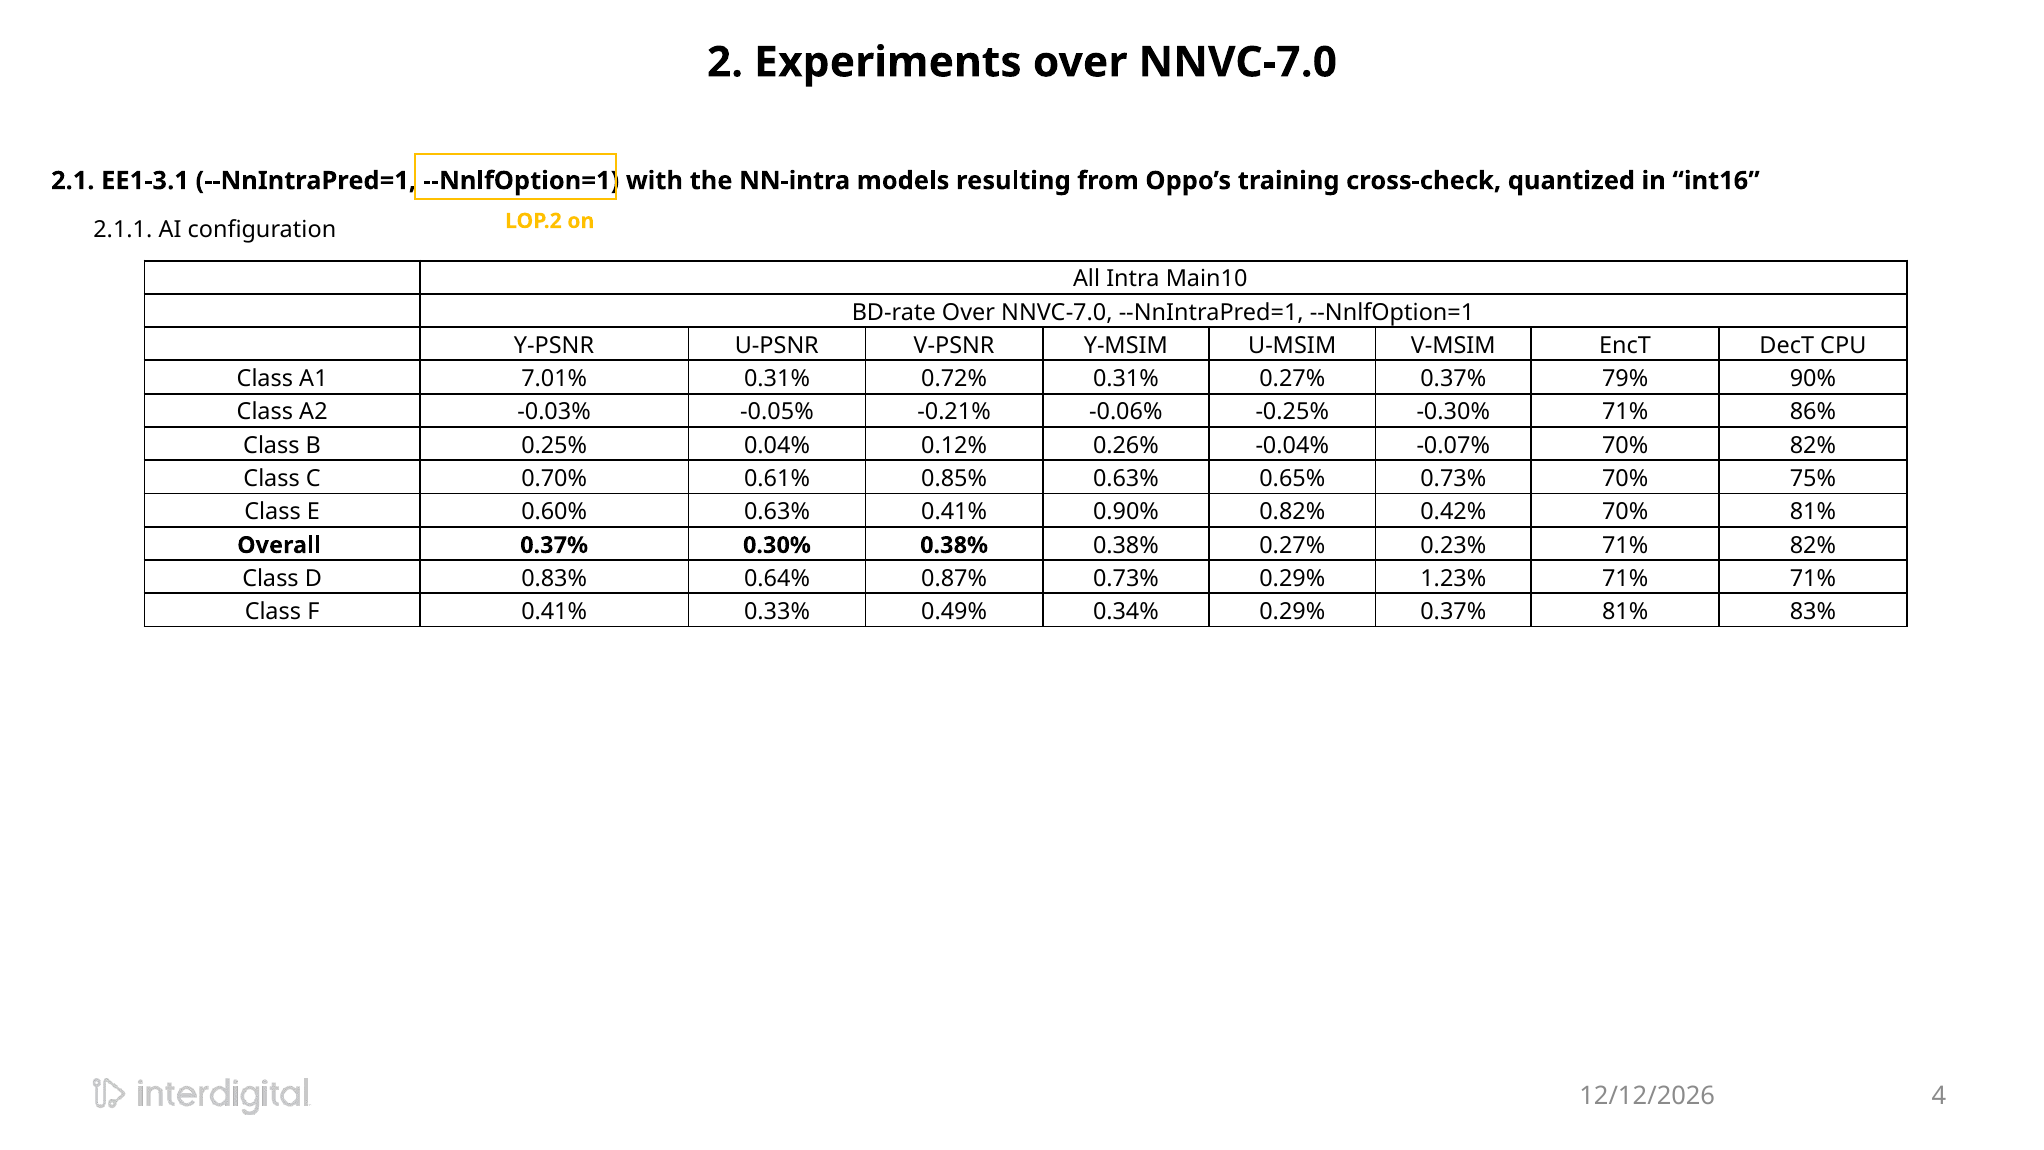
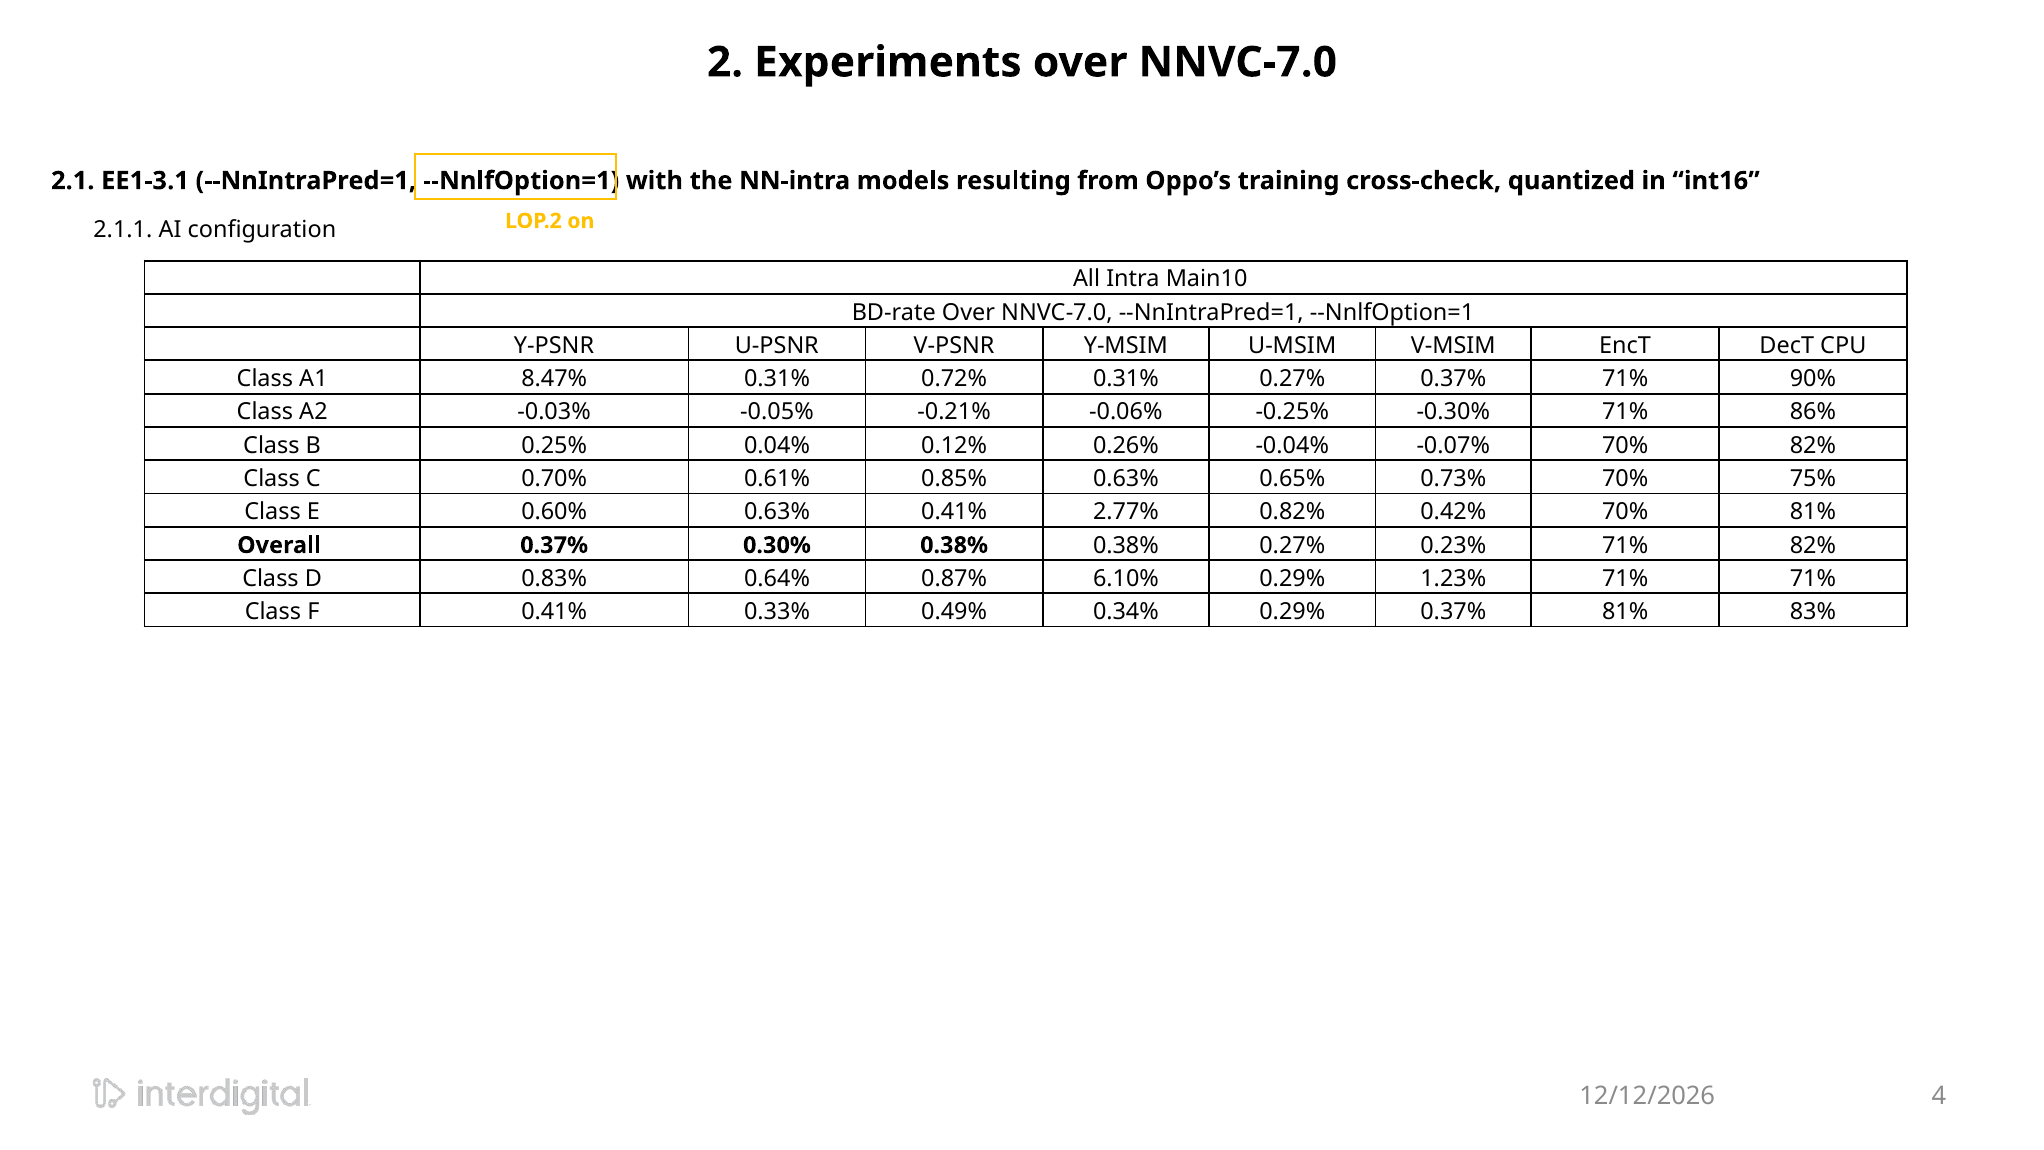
7.01%: 7.01% -> 8.47% (554, 379)
0.37% 79%: 79% -> 71% (1625, 379)
0.90%: 0.90% -> 2.77% (1126, 512)
0.87% 0.73%: 0.73% -> 6.10% (1126, 578)
